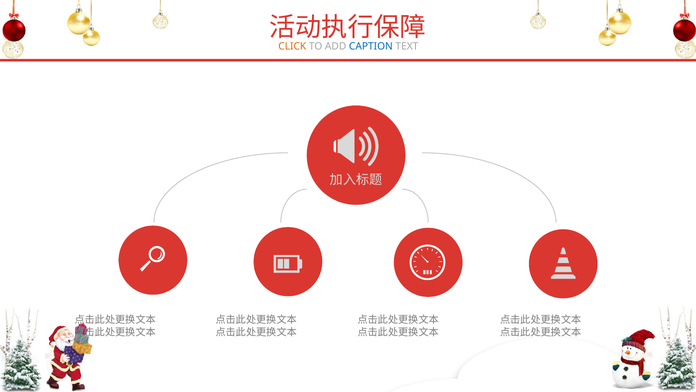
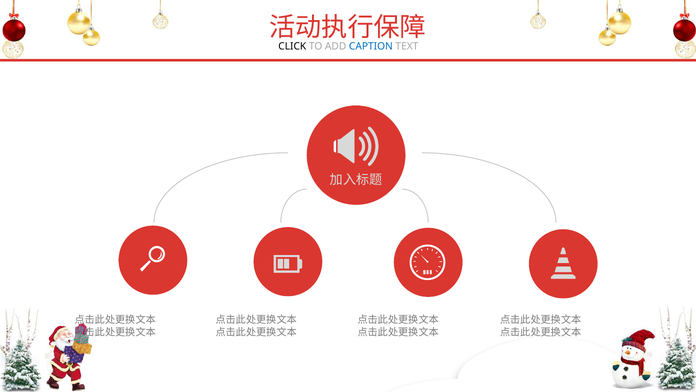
CLICK colour: orange -> black (292, 46)
